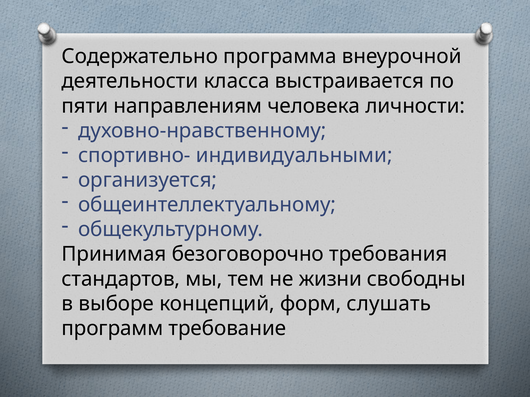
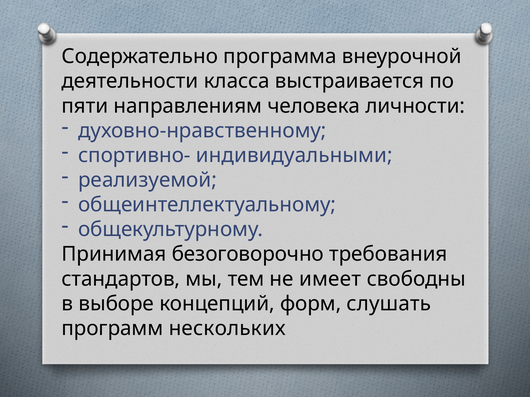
организуется: организуется -> реализуемой (148, 180)
жизни: жизни -> имеет (330, 279)
требование: требование -> нескольких (227, 329)
